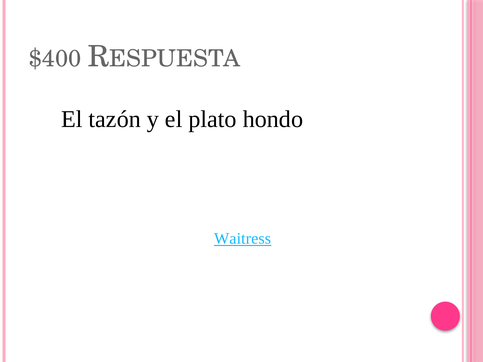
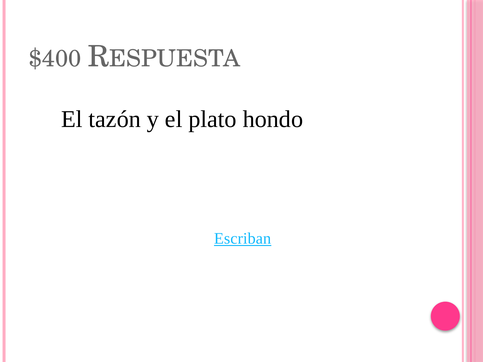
Waitress: Waitress -> Escriban (243, 239)
